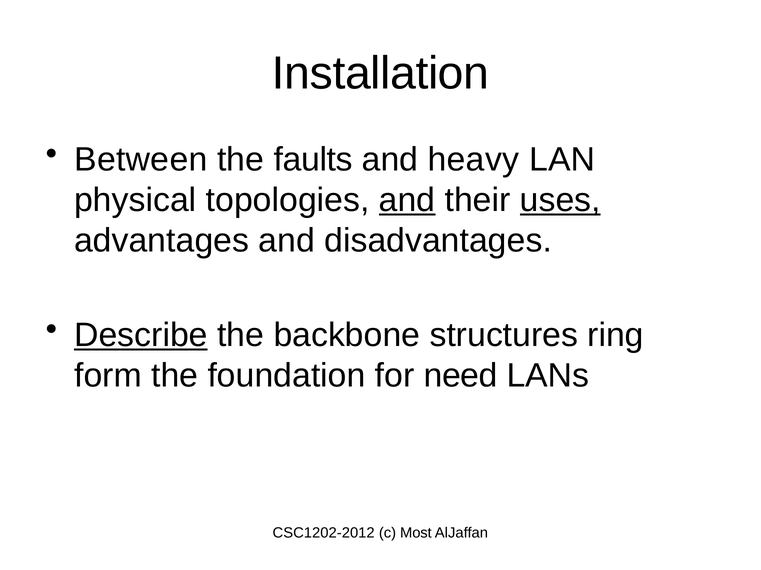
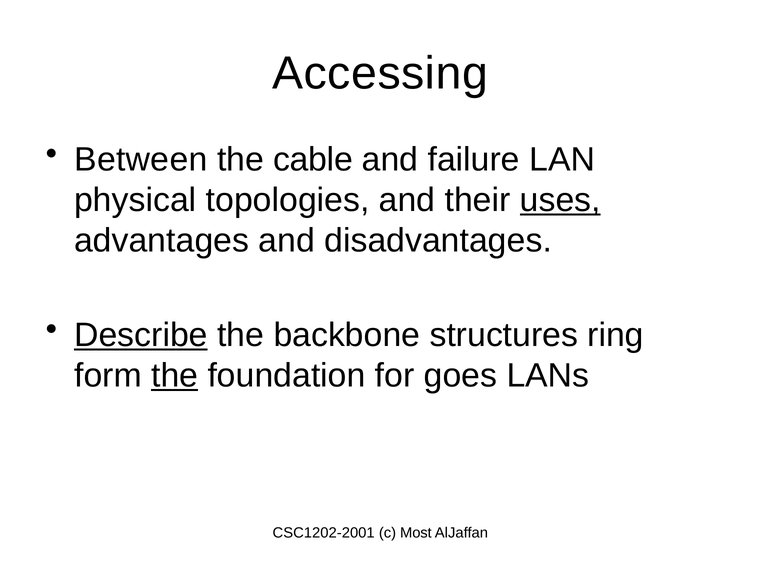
Installation: Installation -> Accessing (380, 74)
faults: faults -> cable (313, 160)
heavy: heavy -> failure (474, 160)
and underline: present -> none (407, 200)
the underline: none -> present (175, 376)
need: need -> goes (460, 376)
CSC1202-2012: CSC1202-2012 -> CSC1202-2001 (324, 533)
